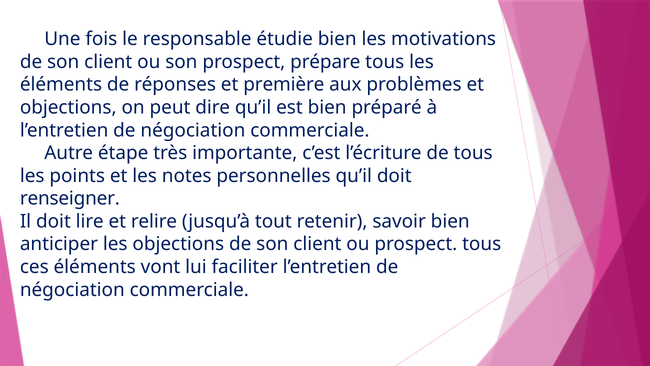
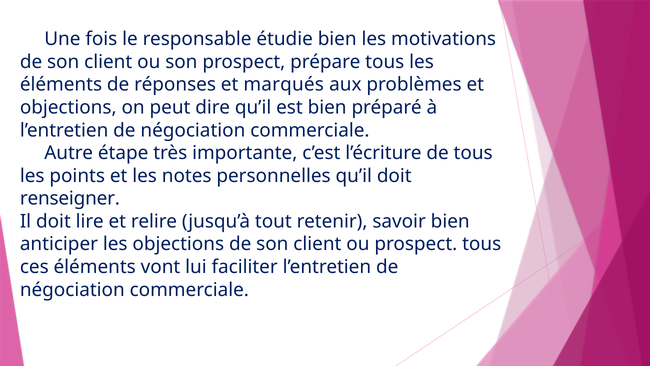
première: première -> marqués (284, 85)
